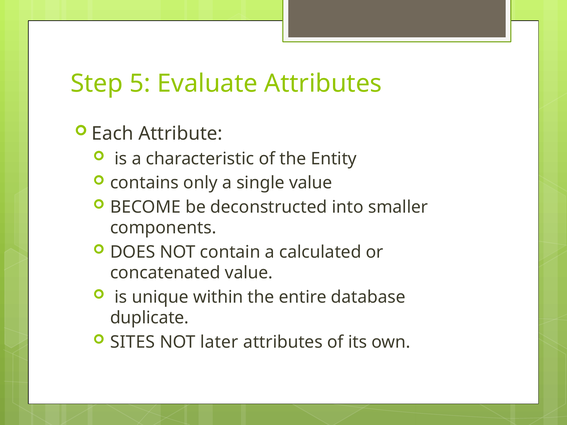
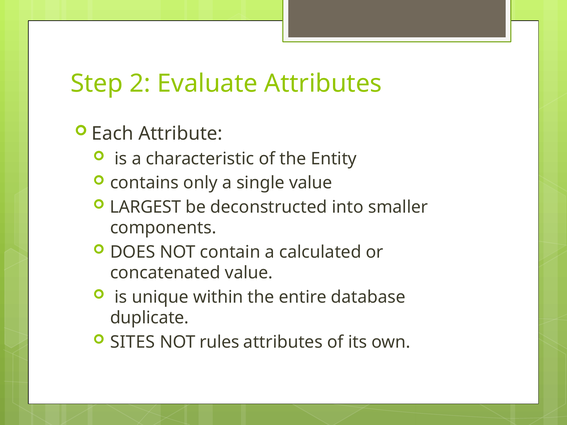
5: 5 -> 2 (140, 83)
BECOME: BECOME -> LARGEST (146, 207)
later: later -> rules (220, 342)
